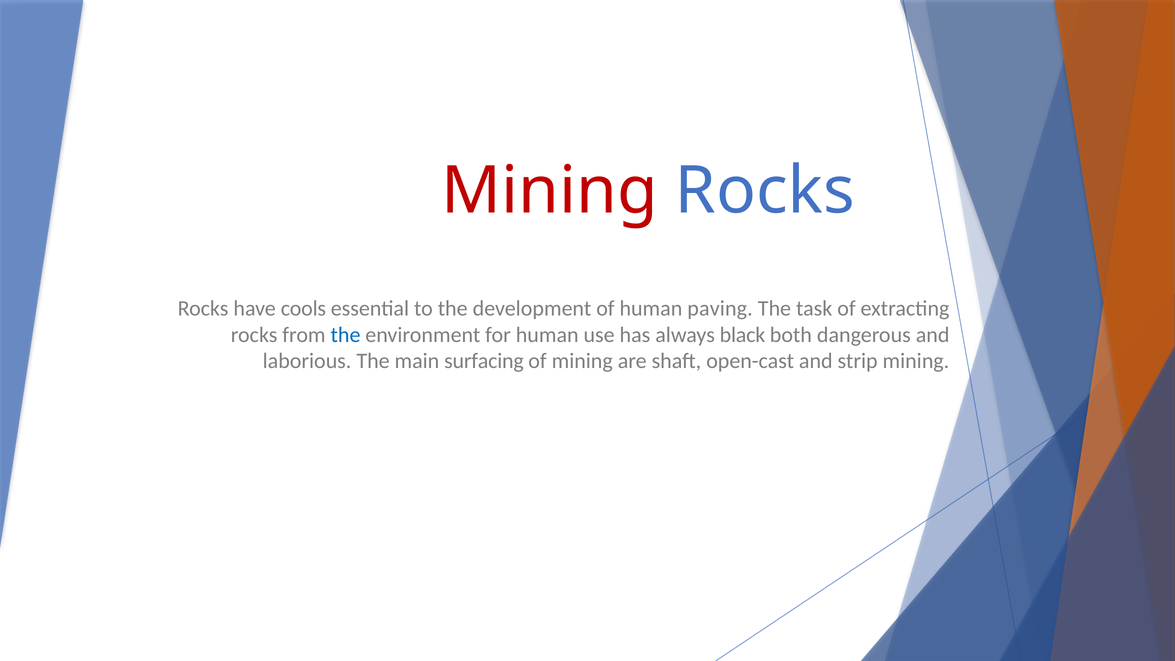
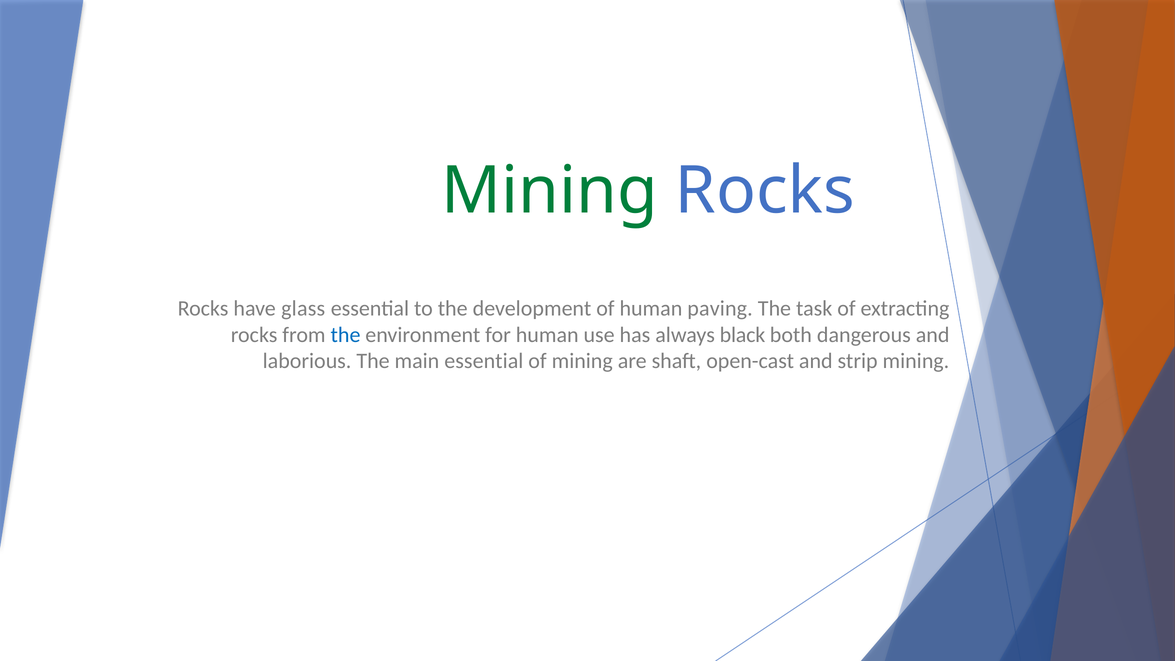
Mining colour: red -> green (550, 191)
cools: cools -> glass (303, 308)
main surfacing: surfacing -> essential (484, 361)
